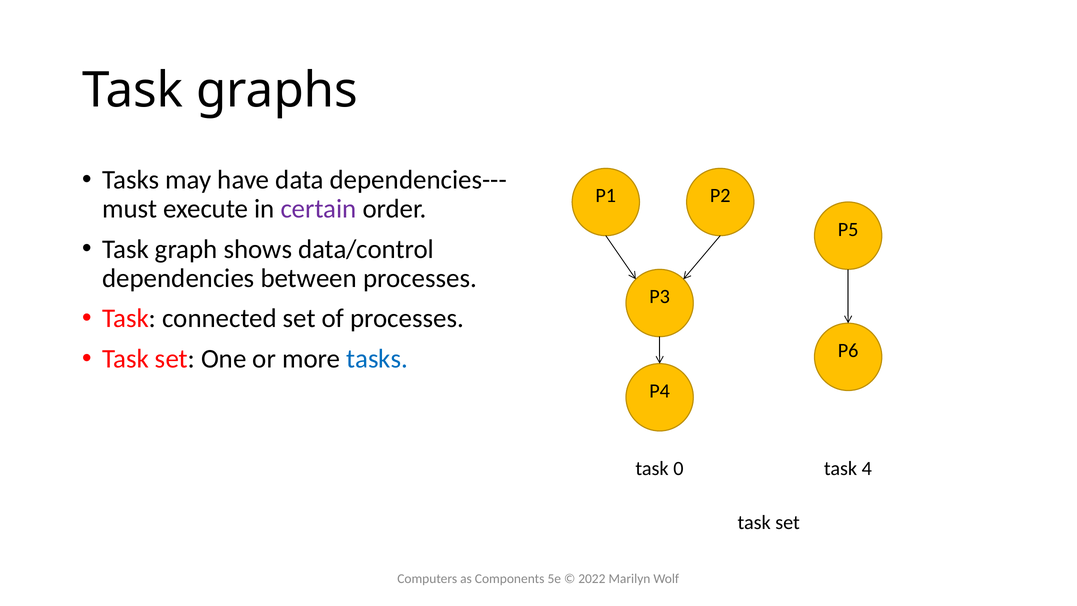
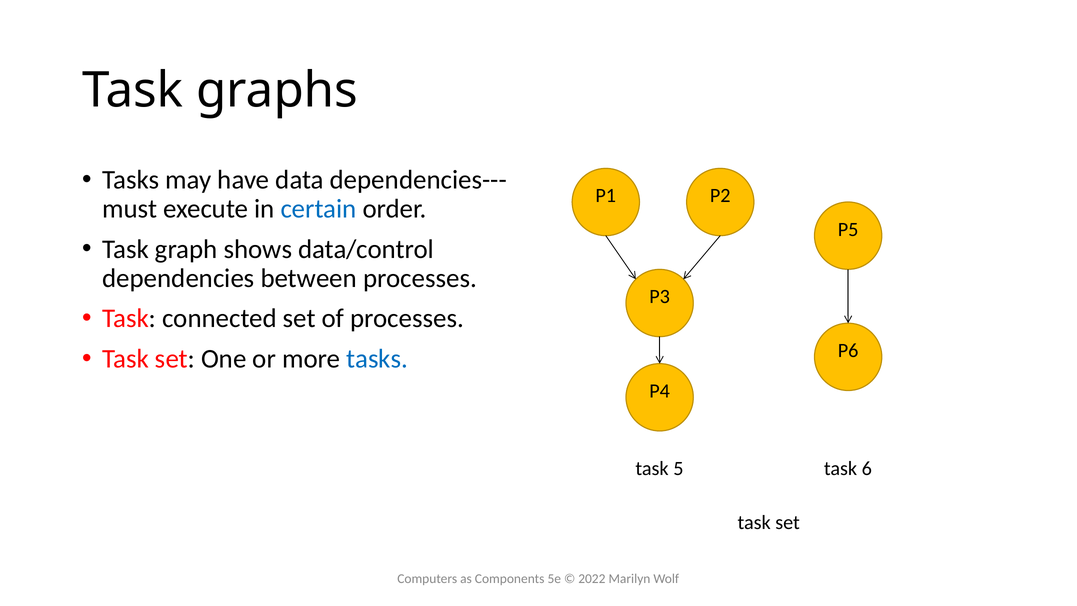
certain colour: purple -> blue (319, 209)
0: 0 -> 5 (678, 468)
4: 4 -> 6 (867, 468)
